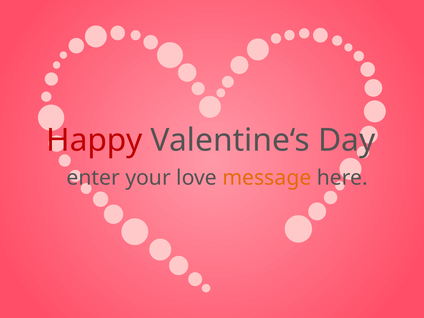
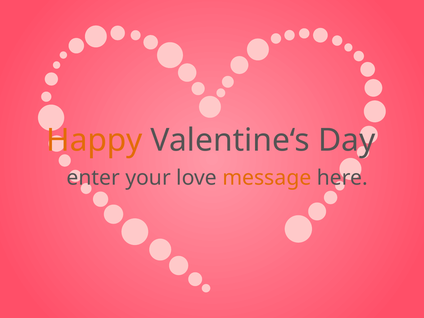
Happy colour: red -> orange (94, 140)
